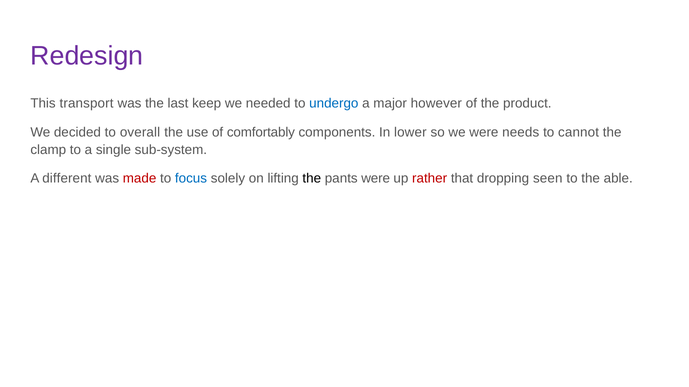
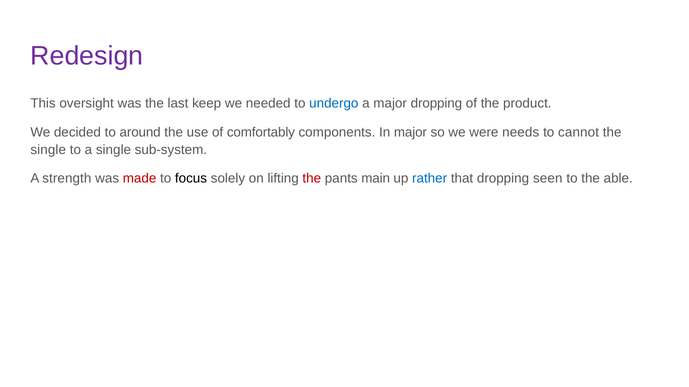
transport: transport -> oversight (87, 104)
major however: however -> dropping (436, 104)
overall: overall -> around (140, 133)
In lower: lower -> major (410, 133)
clamp: clamp -> single (48, 150)
different: different -> strength (67, 179)
focus colour: blue -> black (191, 179)
the colour: black -> red (312, 179)
pants were: were -> main (376, 179)
rather colour: red -> blue (430, 179)
